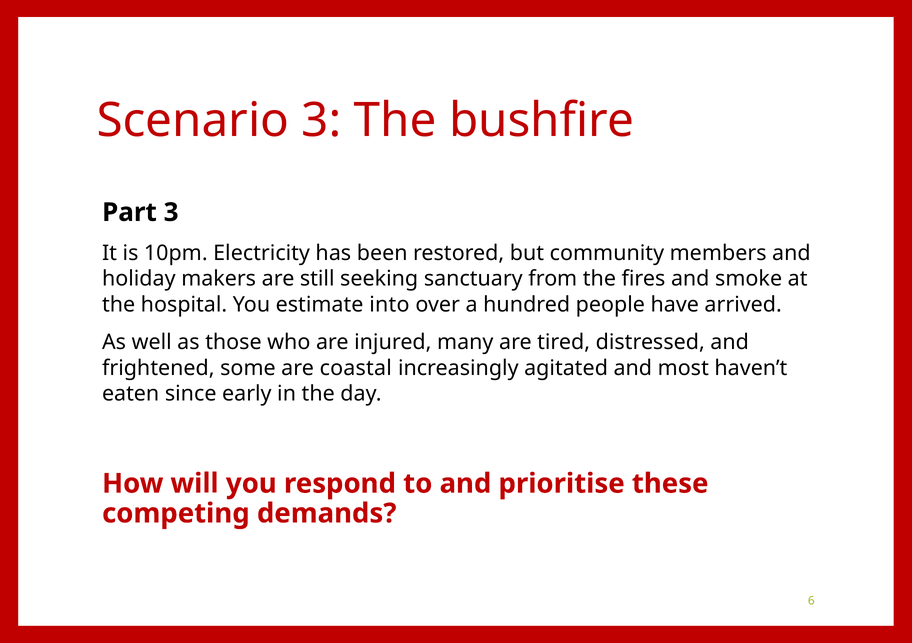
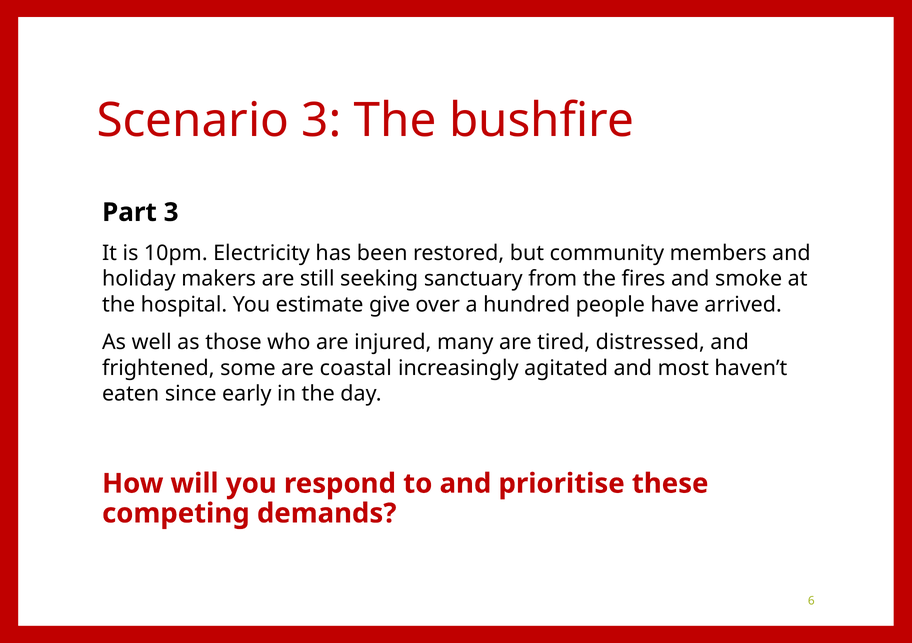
into: into -> give (390, 304)
